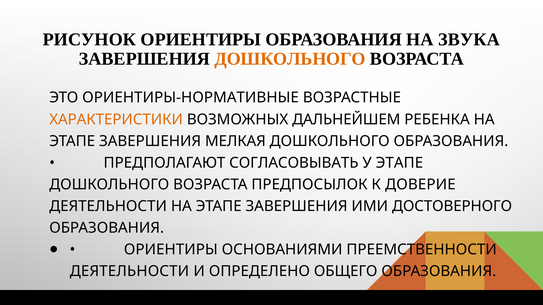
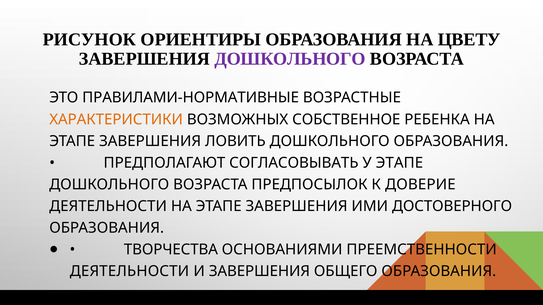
ЗВУКА: ЗВУКА -> ЦВЕТУ (469, 39)
ДОШКОЛЬНОГО colour: orange -> purple (290, 59)
ОРИЕНТИРЫ-НОРМАТИВНЫЕ: ОРИЕНТИРЫ-НОРМАТИВНЫЕ -> ПРАВИЛАМИ-НОРМАТИВНЫЕ (191, 98)
ДАЛЬНЕЙШЕМ: ДАЛЬНЕЙШЕМ -> СОБСТВЕННОЕ (346, 120)
МЕЛКАЯ: МЕЛКАЯ -> ЛОВИТЬ (235, 141)
ОРИЕНТИРЫ: ОРИЕНТИРЫ -> ТВОРЧЕСТВА (171, 250)
И ОПРЕДЕЛЕНО: ОПРЕДЕЛЕНО -> ЗАВЕРШЕНИЯ (259, 272)
